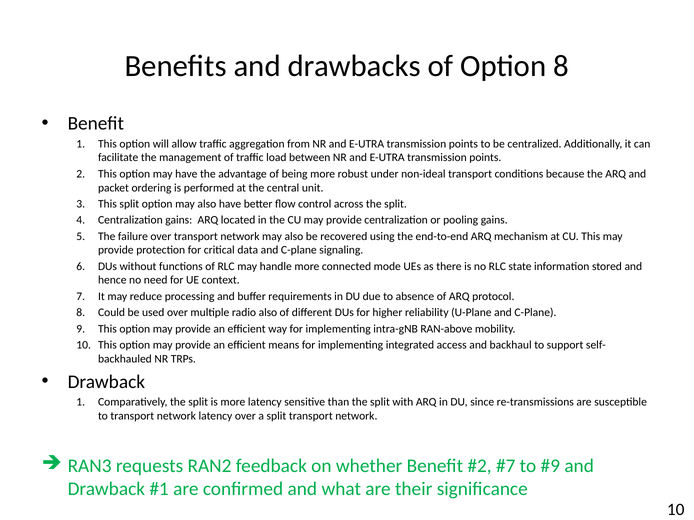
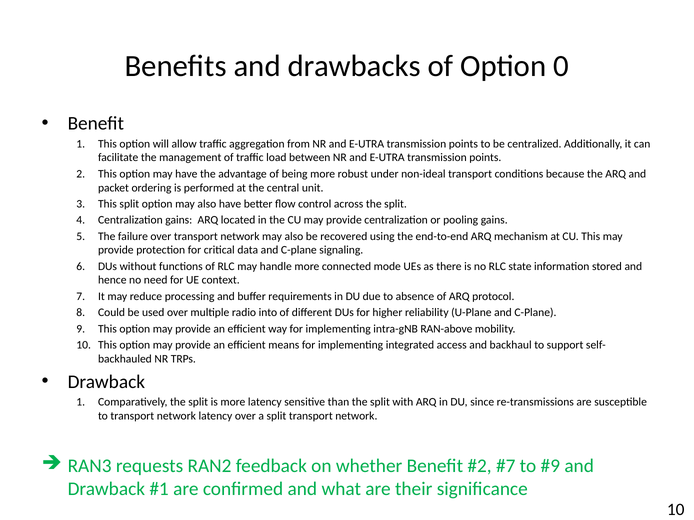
Option 8: 8 -> 0 (561, 66)
radio also: also -> into (268, 313)
